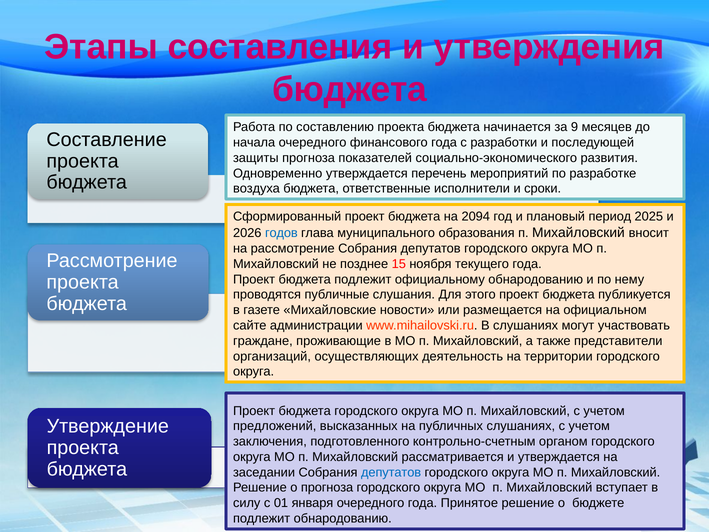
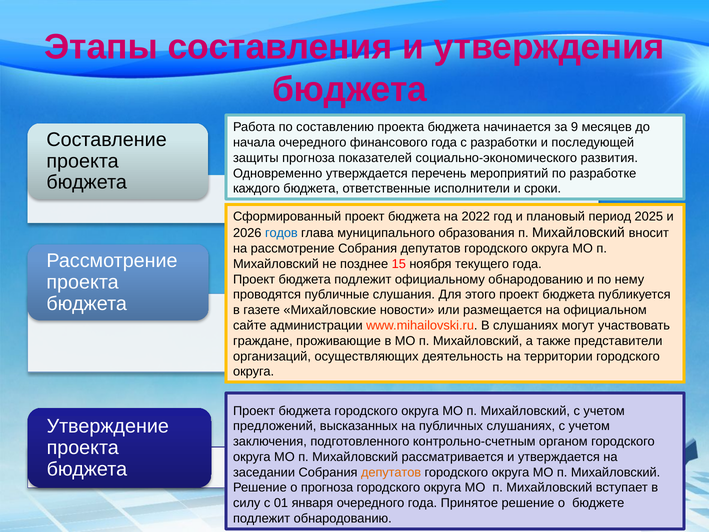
воздуха: воздуха -> каждого (257, 189)
2094: 2094 -> 2022 (476, 217)
депутатов colour: blue -> orange (391, 472)
